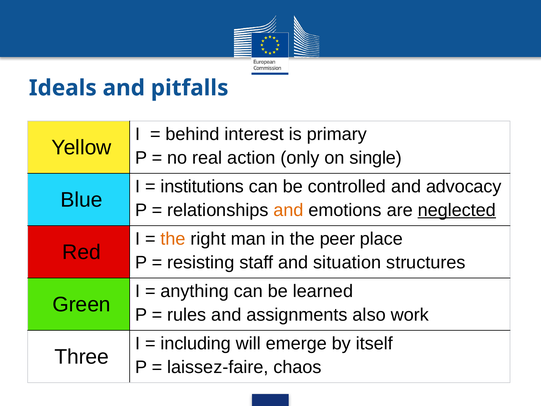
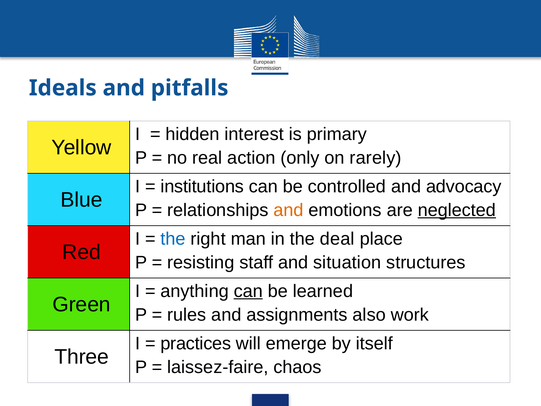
behind: behind -> hidden (193, 134)
single: single -> rarely (376, 158)
the colour: orange -> blue (173, 239)
peer: peer -> deal (337, 239)
can underline: none -> present (248, 291)
including: including -> practices (196, 343)
